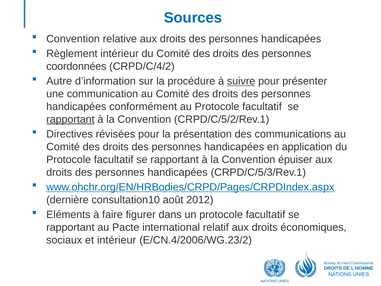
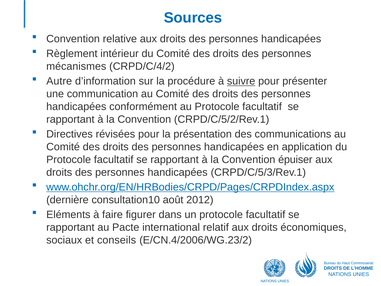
coordonnées: coordonnées -> mécanismes (76, 66)
rapportant underline: present -> none (70, 119)
et intérieur: intérieur -> conseils (117, 240)
